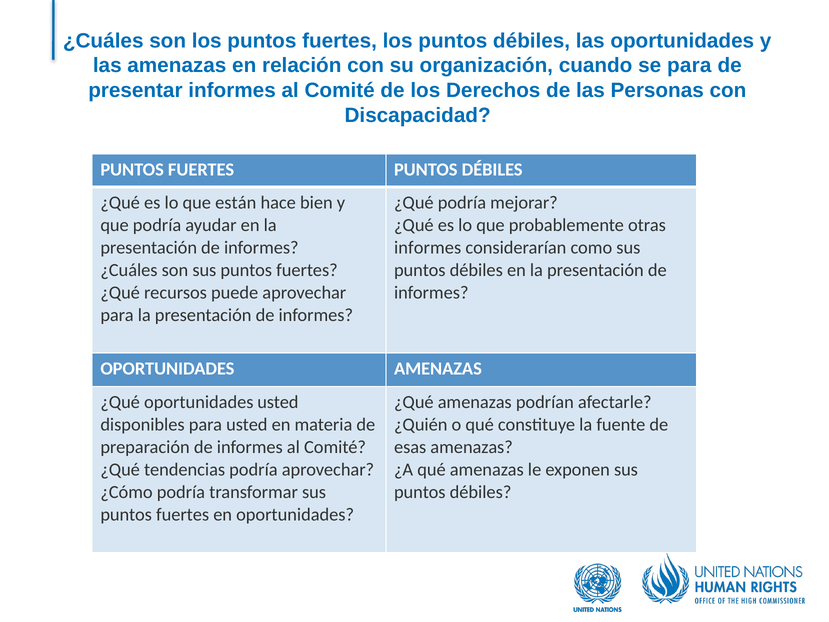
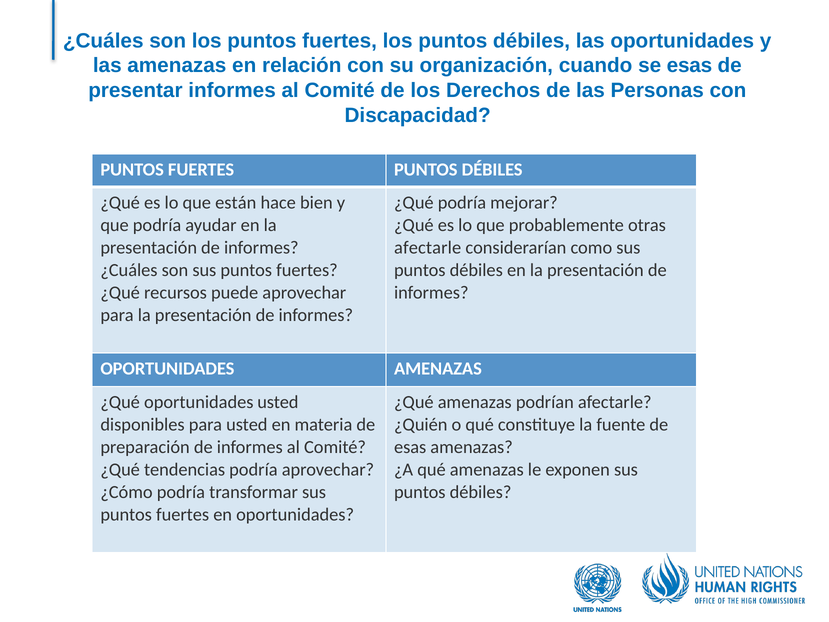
se para: para -> esas (689, 66)
informes: informes -> afectarle (428, 248)
